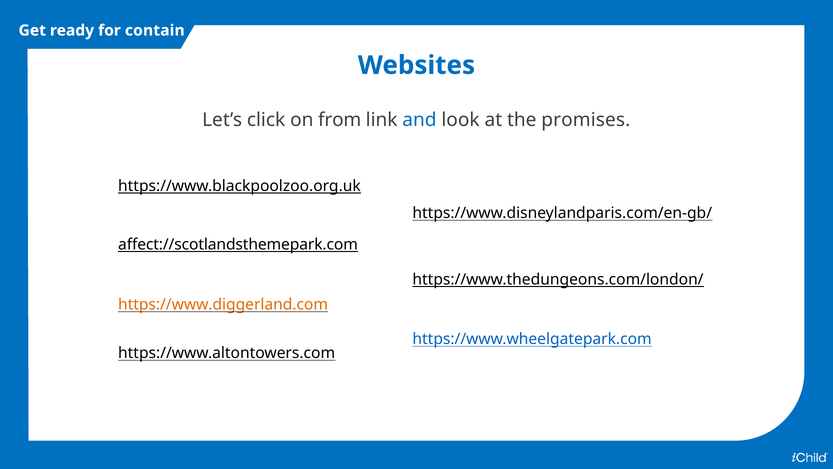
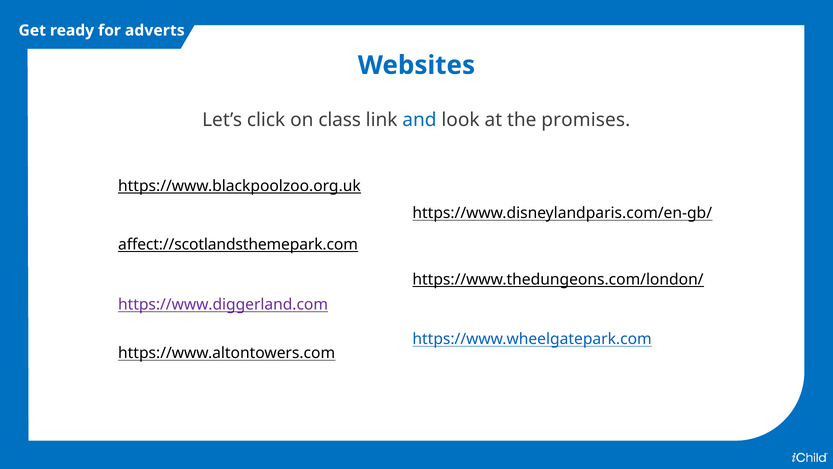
contain: contain -> adverts (155, 30)
from: from -> class (340, 120)
https://www.diggerland.com colour: orange -> purple (223, 304)
